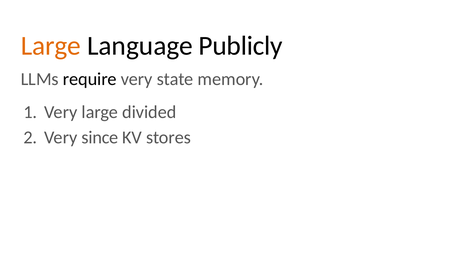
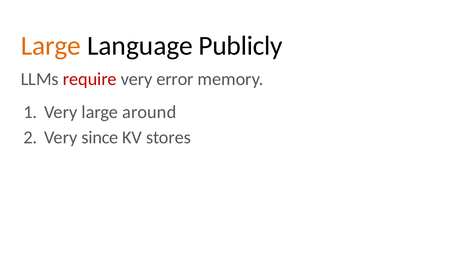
require colour: black -> red (90, 79)
state: state -> error (175, 79)
divided: divided -> around (149, 112)
